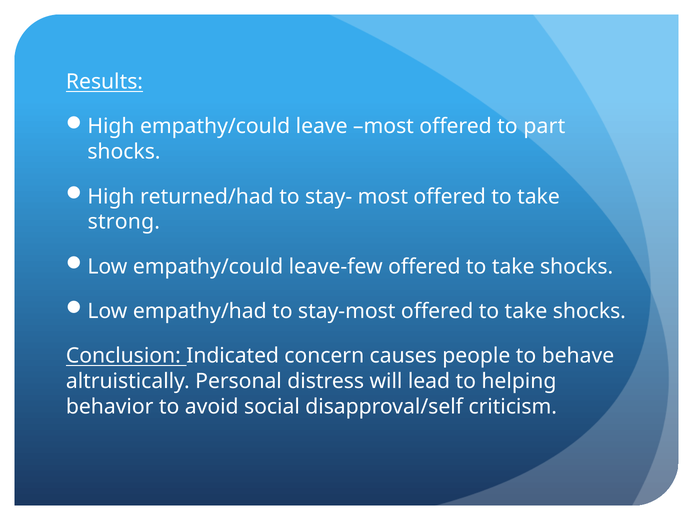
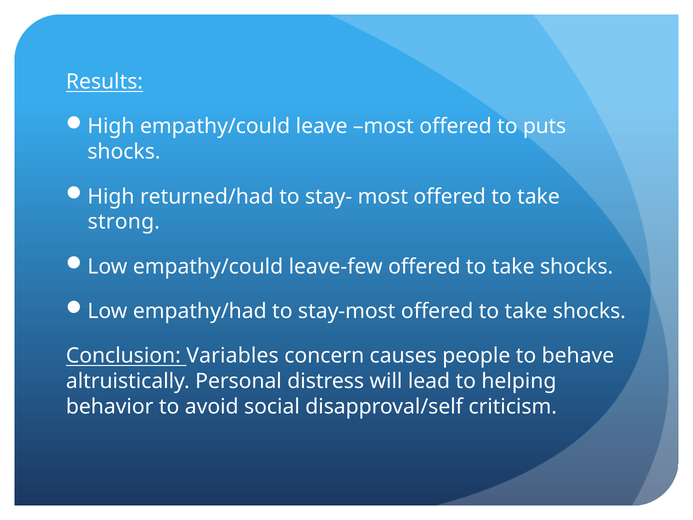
part: part -> puts (545, 126)
Indicated: Indicated -> Variables (233, 356)
